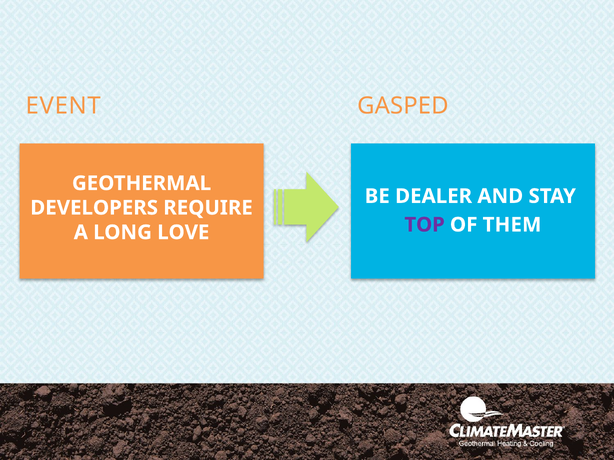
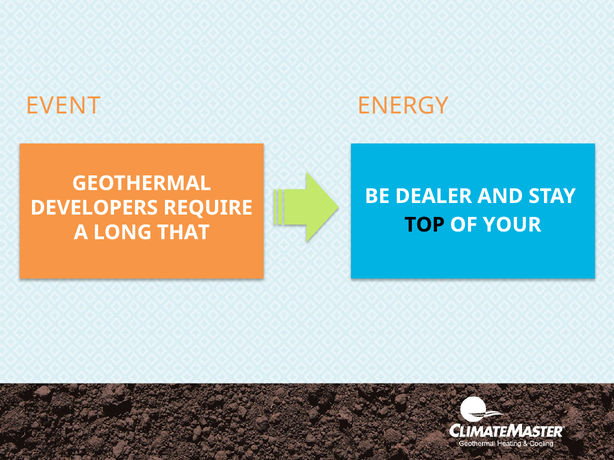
GASPED: GASPED -> ENERGY (403, 106)
TOP colour: purple -> black (425, 225)
THEM: THEM -> YOUR (512, 225)
LOVE: LOVE -> THAT (183, 233)
